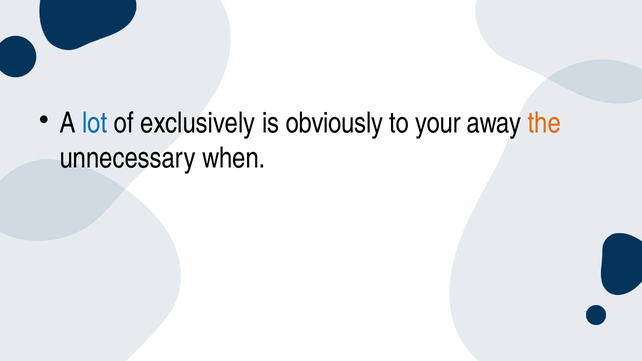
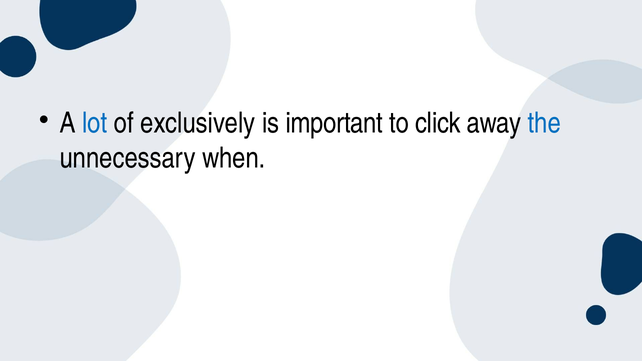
obviously: obviously -> important (334, 123)
your: your -> click (438, 123)
the colour: orange -> blue (544, 123)
